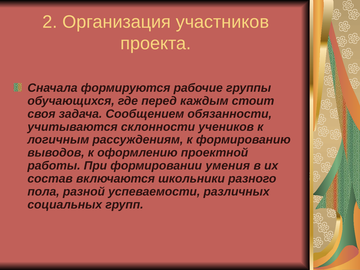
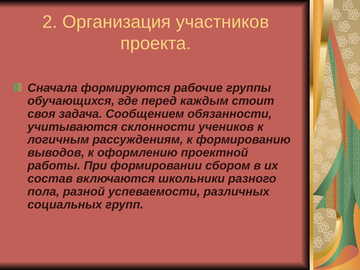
умения: умения -> сбором (228, 166)
